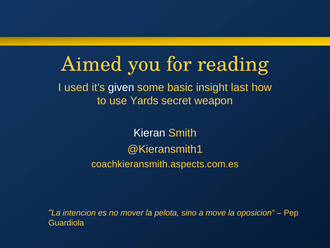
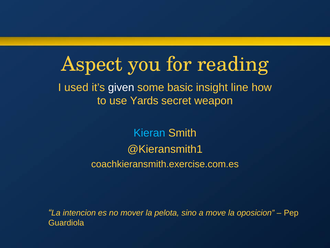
Aimed: Aimed -> Aspect (92, 64)
last: last -> line (240, 87)
Kieran colour: white -> light blue (149, 133)
coachkieransmith.aspects.com.es: coachkieransmith.aspects.com.es -> coachkieransmith.exercise.com.es (165, 164)
